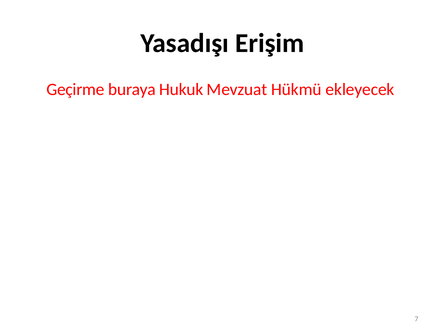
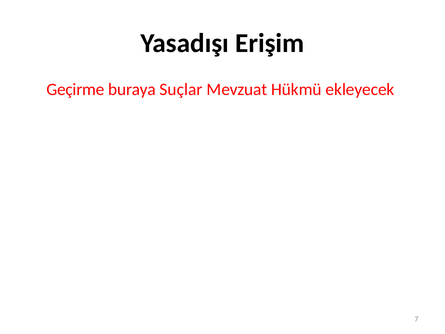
Hukuk: Hukuk -> Suçlar (181, 89)
